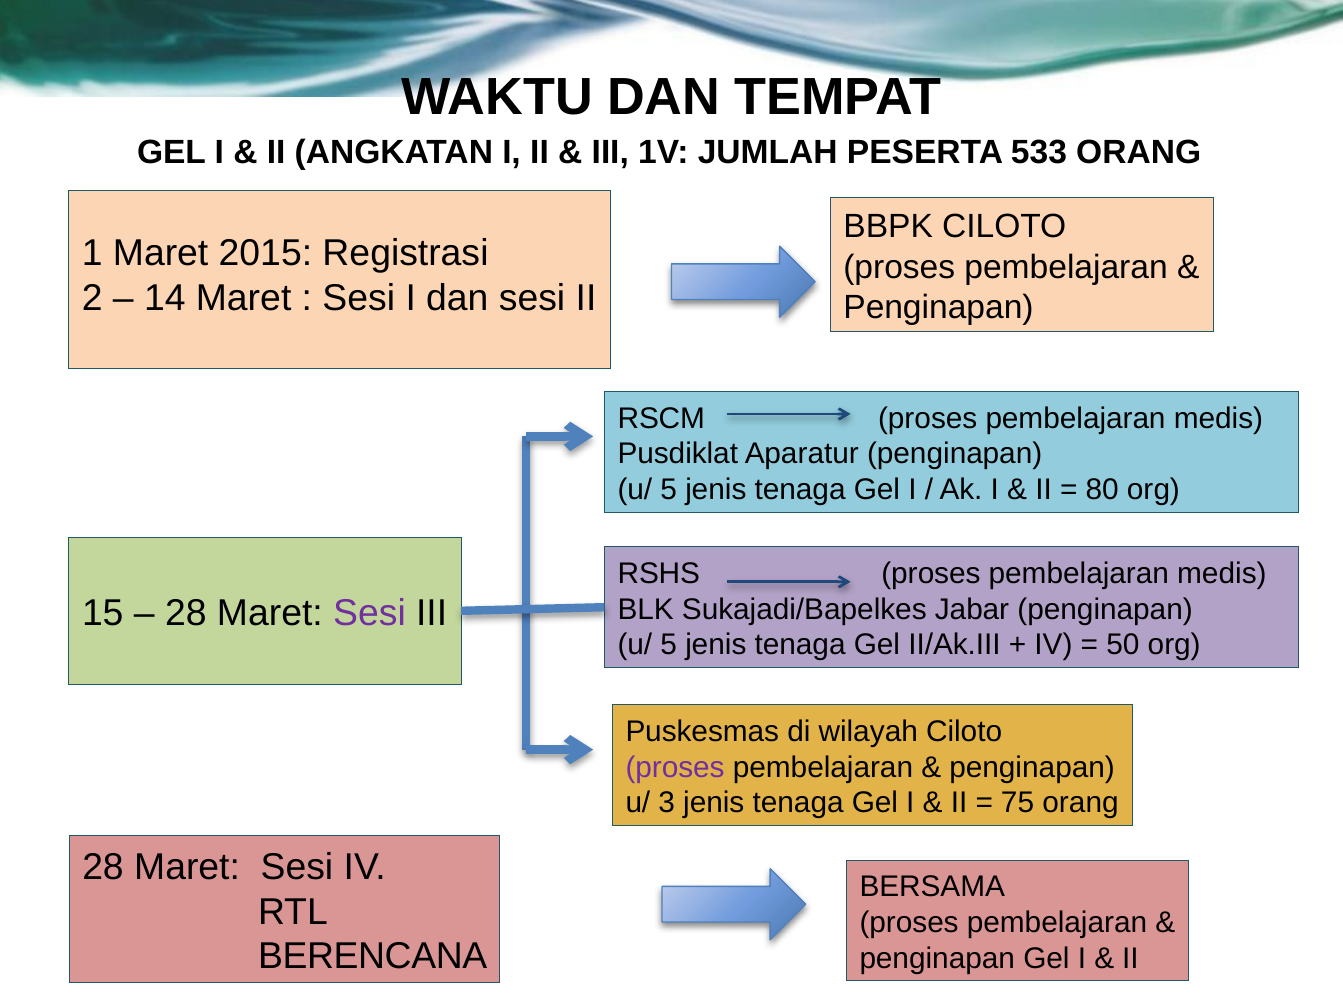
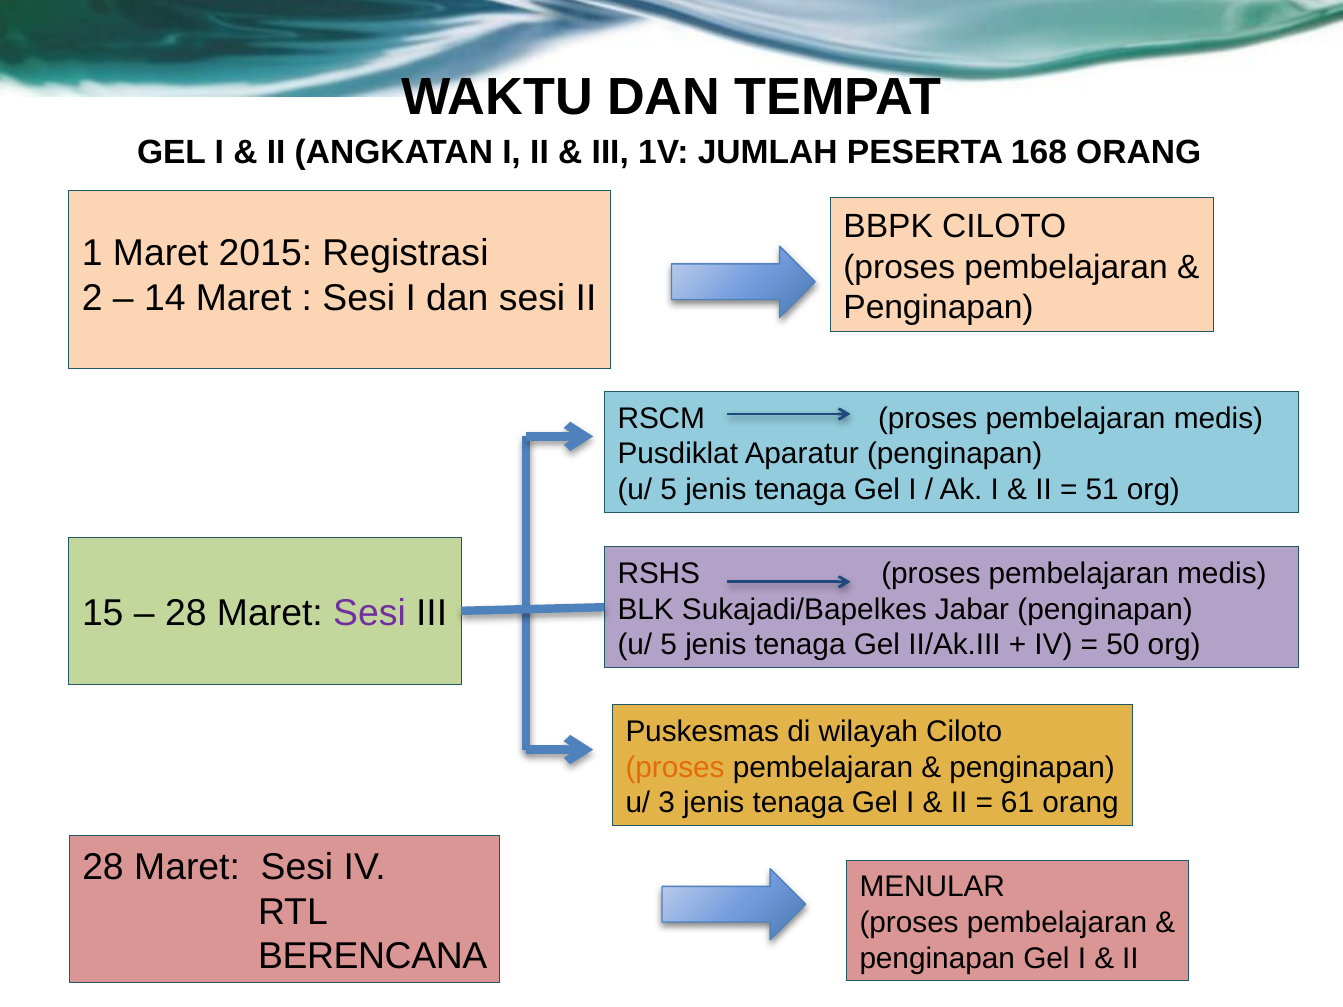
533: 533 -> 168 (1039, 152)
80: 80 -> 51 (1102, 490)
proses colour: purple -> orange (675, 767)
75: 75 -> 61 (1018, 803)
BERSAMA: BERSAMA -> MENULAR (932, 887)
